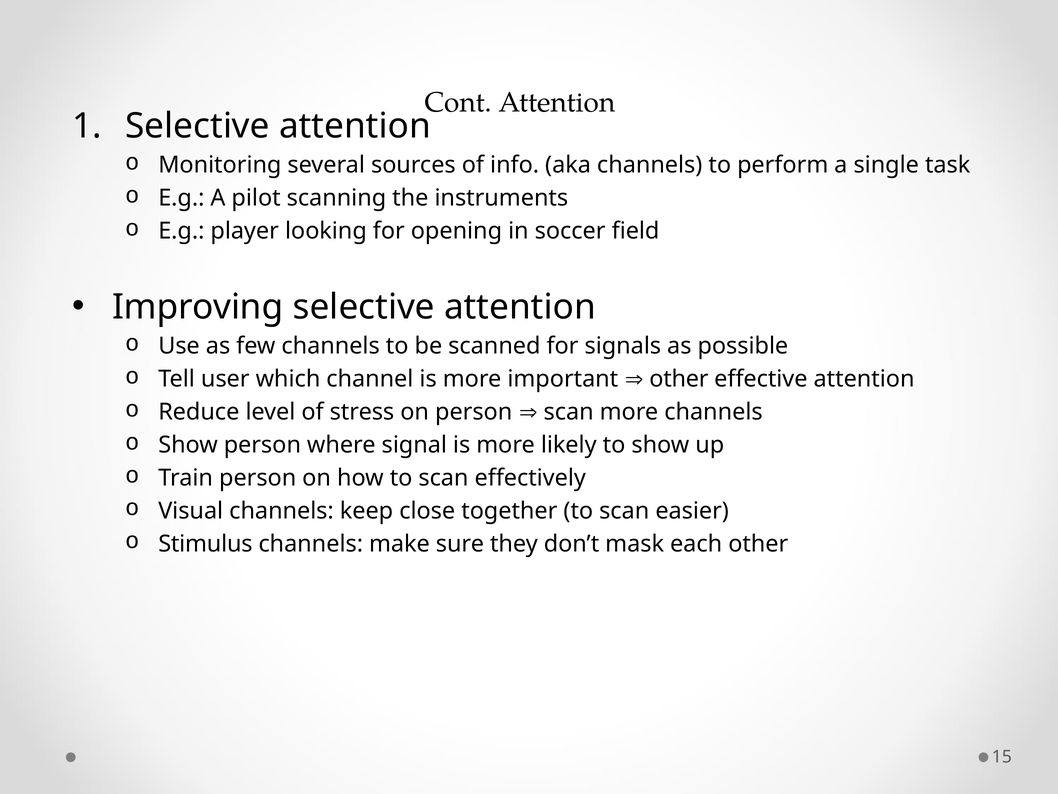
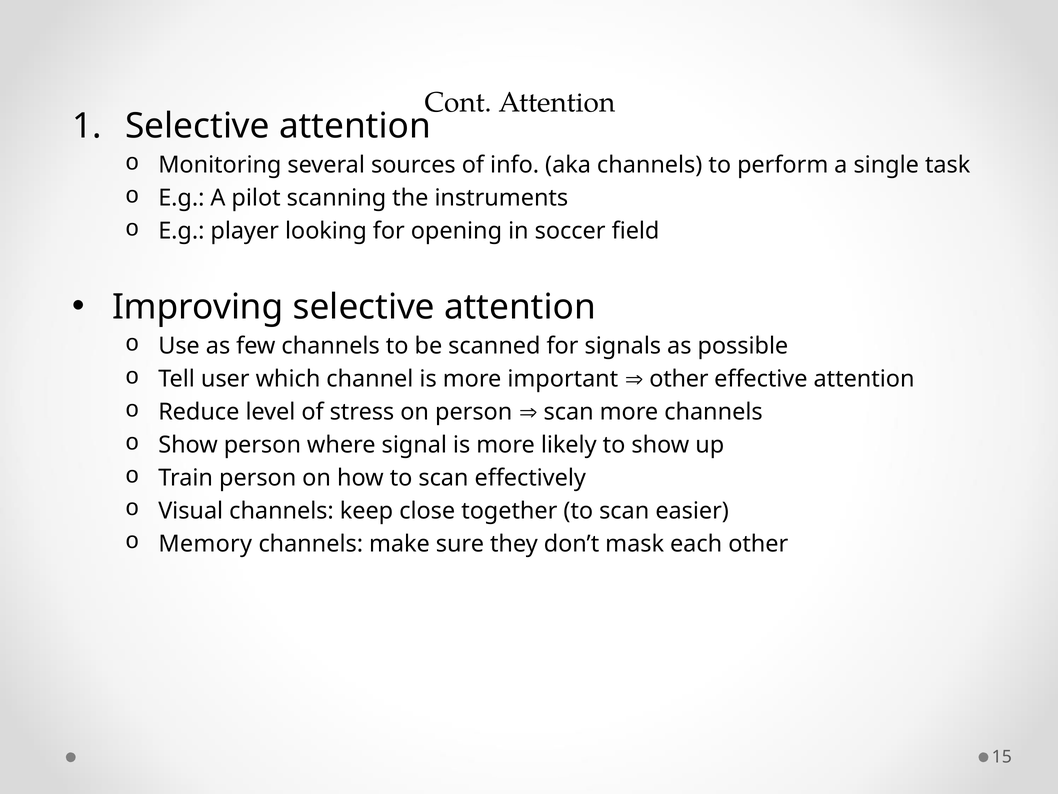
Stimulus: Stimulus -> Memory (205, 543)
